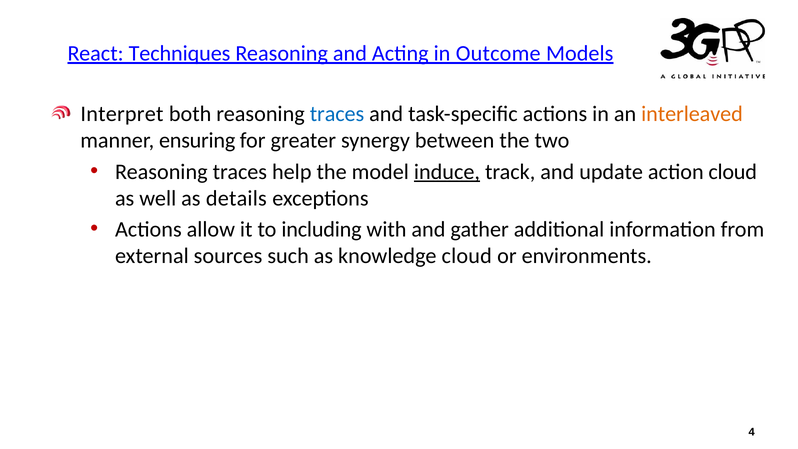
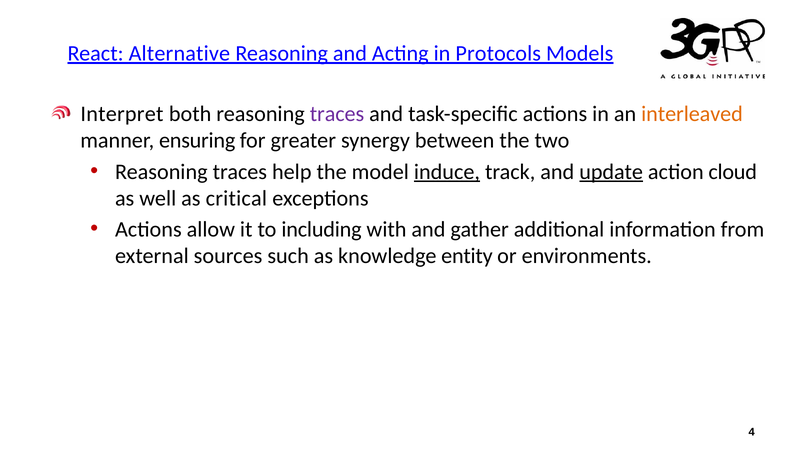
Techniques: Techniques -> Alternative (179, 54)
Outcome: Outcome -> Protocols (498, 54)
traces colour: blue -> purple (337, 114)
update underline: none -> present (611, 172)
details: details -> critical (236, 198)
knowledge cloud: cloud -> entity (467, 256)
